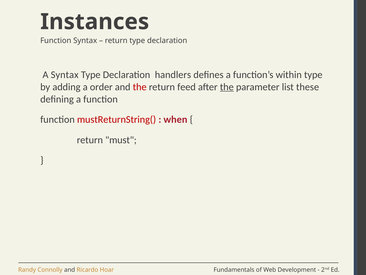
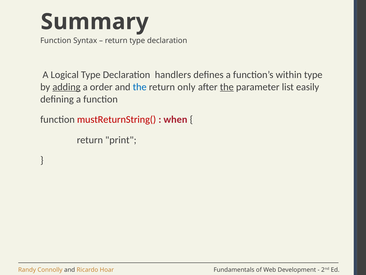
Instances: Instances -> Summary (95, 22)
A Syntax: Syntax -> Logical (65, 75)
adding underline: none -> present (66, 87)
the colour: red -> blue (140, 87)
feed: feed -> only (186, 87)
these: these -> easily (308, 87)
must: must -> print (121, 140)
